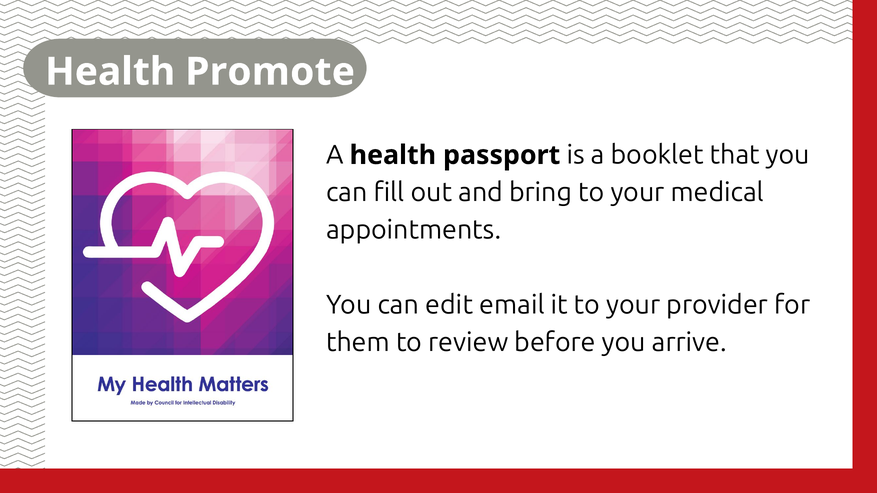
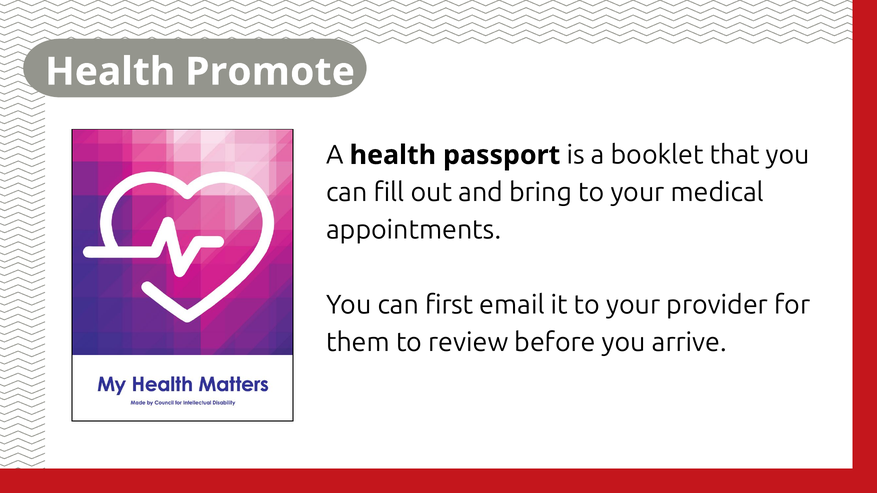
edit: edit -> first (449, 305)
